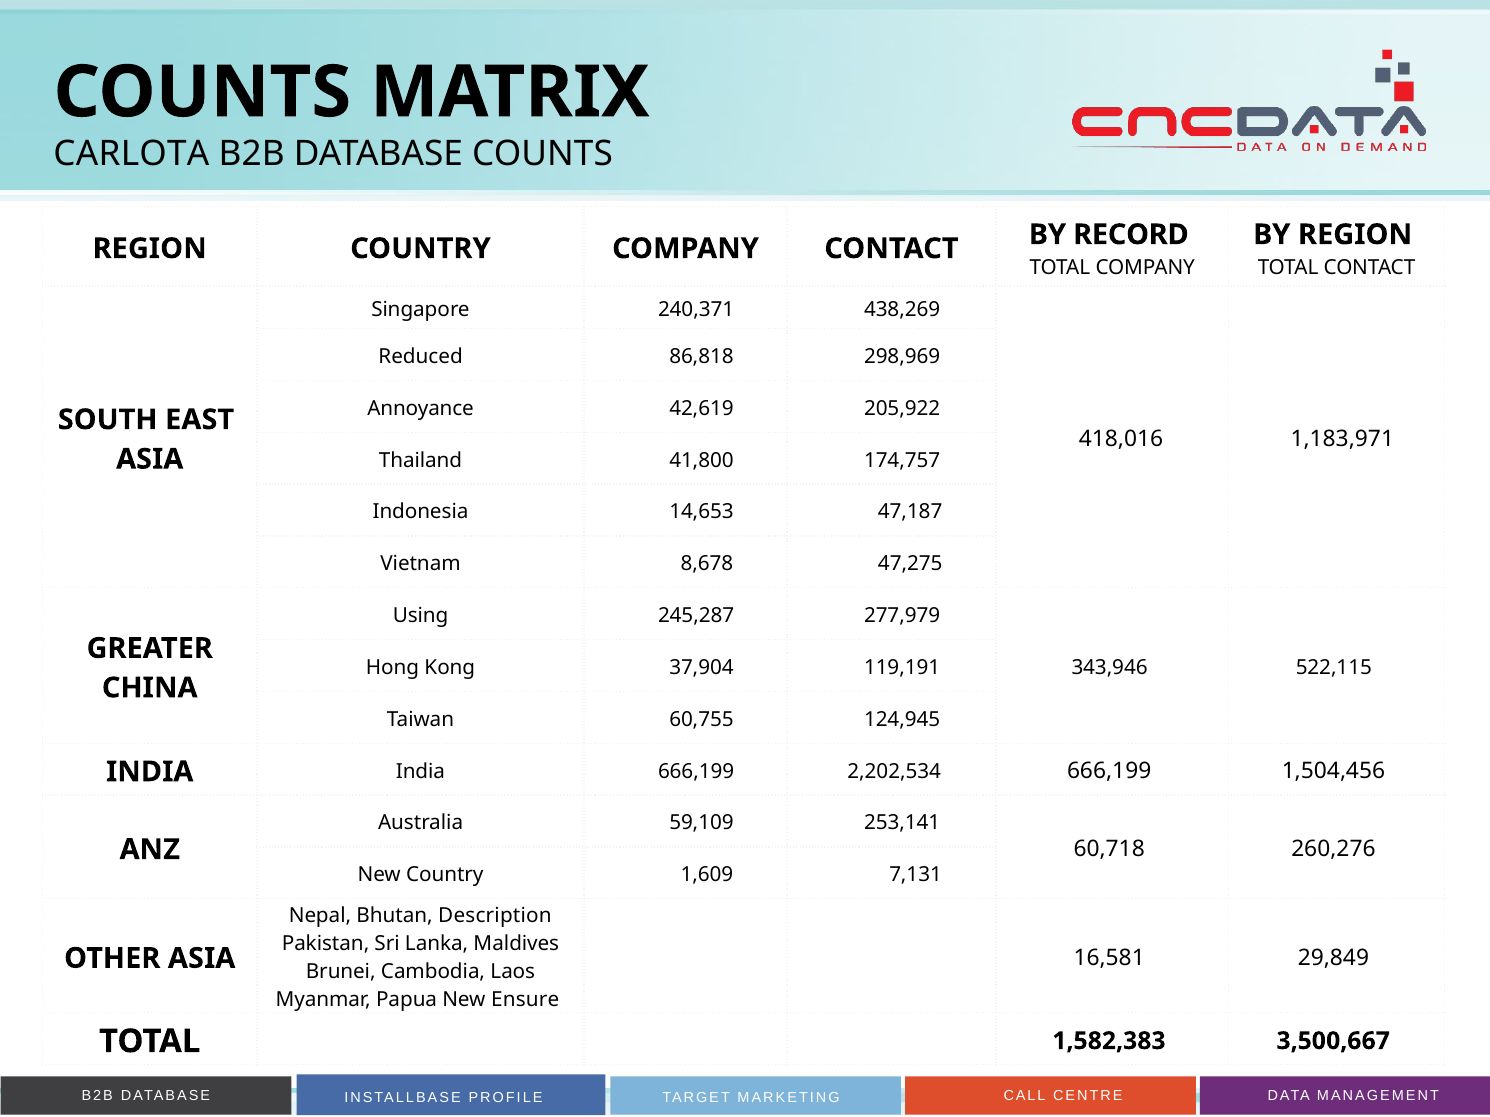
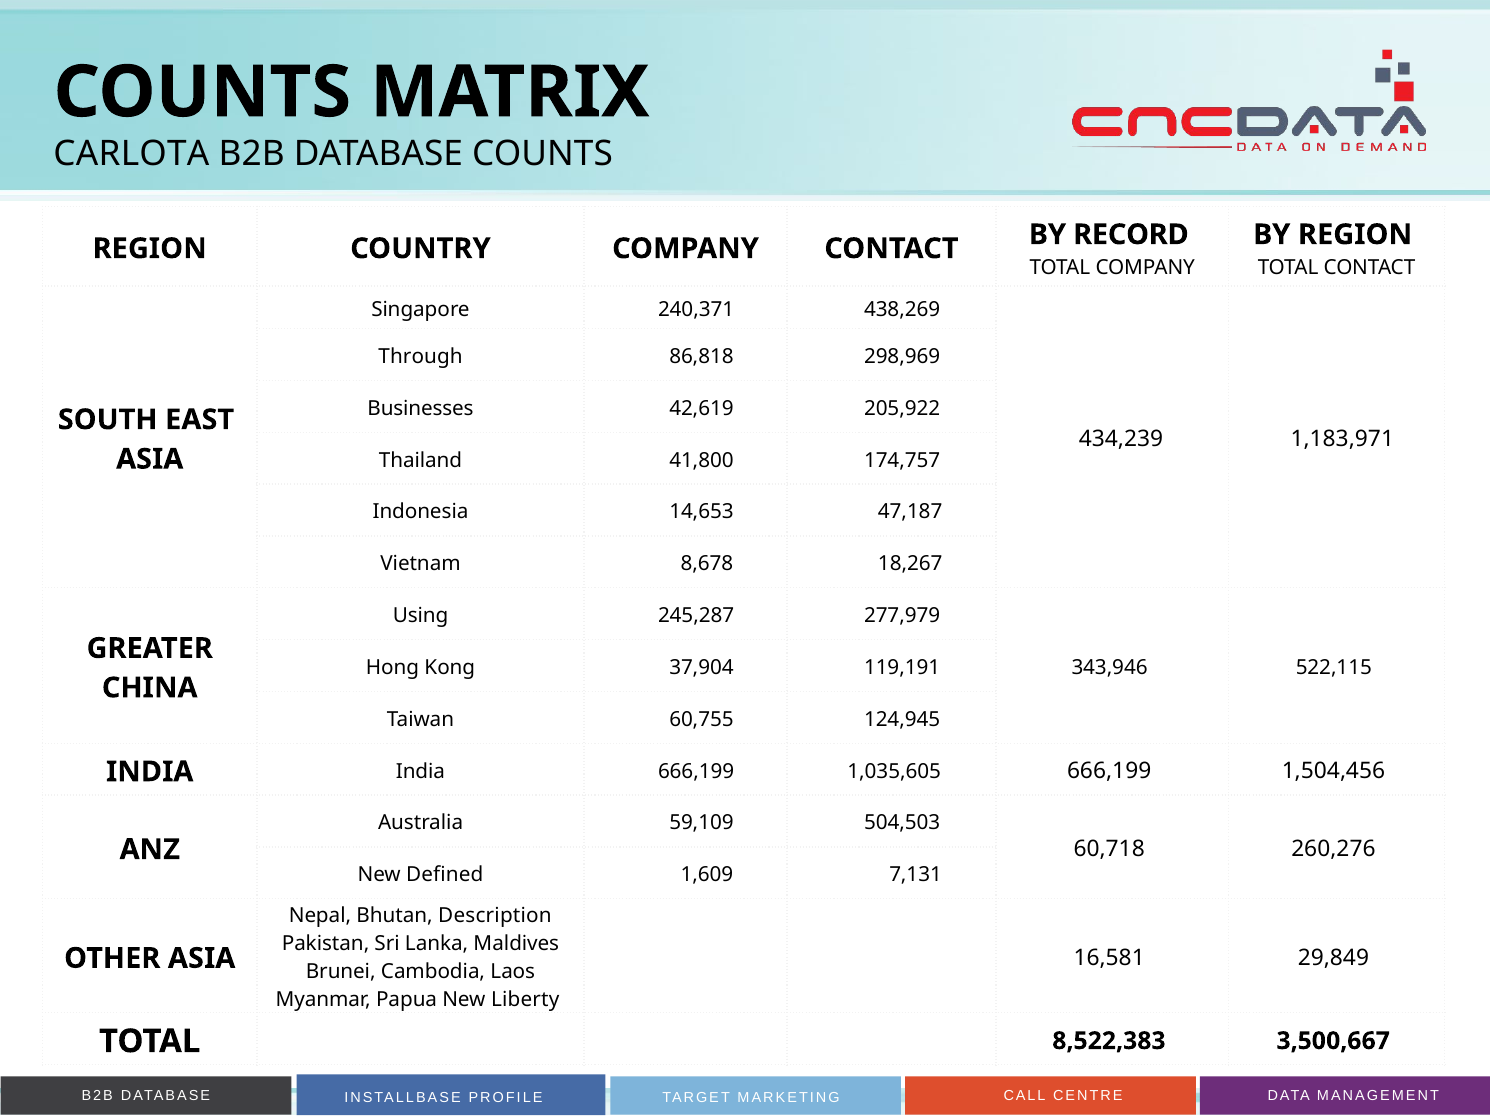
Reduced: Reduced -> Through (421, 357)
Annoyance: Annoyance -> Businesses (421, 409)
418,016: 418,016 -> 434,239 (1121, 439)
47,275: 47,275 -> 18,267 (910, 564)
2,202,534: 2,202,534 -> 1,035,605 (894, 772)
253,141: 253,141 -> 504,503 (902, 823)
New Country: Country -> Defined (445, 875)
Ensure: Ensure -> Liberty (525, 1000)
1,582,383: 1,582,383 -> 8,522,383 (1109, 1041)
